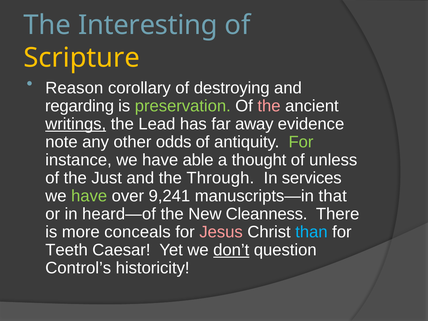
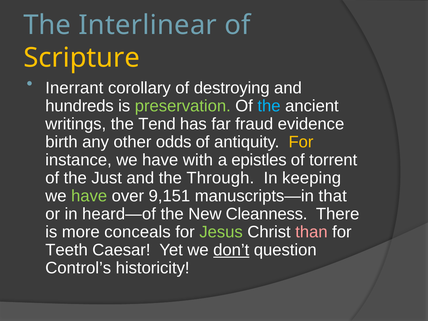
Interesting: Interesting -> Interlinear (148, 25)
Reason: Reason -> Inerrant (74, 88)
regarding: regarding -> hundreds (80, 106)
the colour: pink -> light blue (269, 106)
writings underline: present -> none (76, 124)
Lead: Lead -> Tend (157, 124)
away: away -> fraud (254, 124)
note: note -> birth (61, 142)
For colour: light green -> yellow (301, 142)
able: able -> with (198, 160)
thought: thought -> epistles (259, 160)
unless: unless -> torrent (333, 160)
services: services -> keeping (312, 178)
9,241: 9,241 -> 9,151 (169, 196)
Jesus colour: pink -> light green (221, 232)
than colour: light blue -> pink (311, 232)
